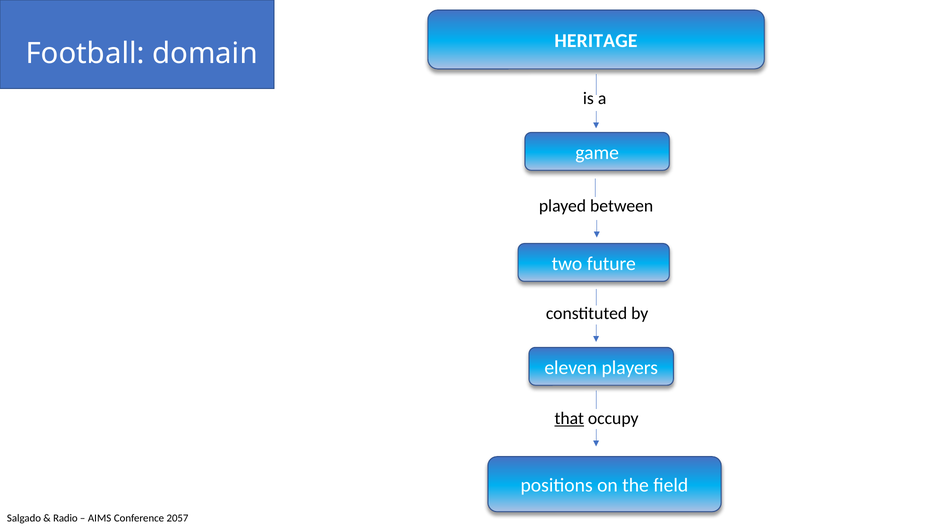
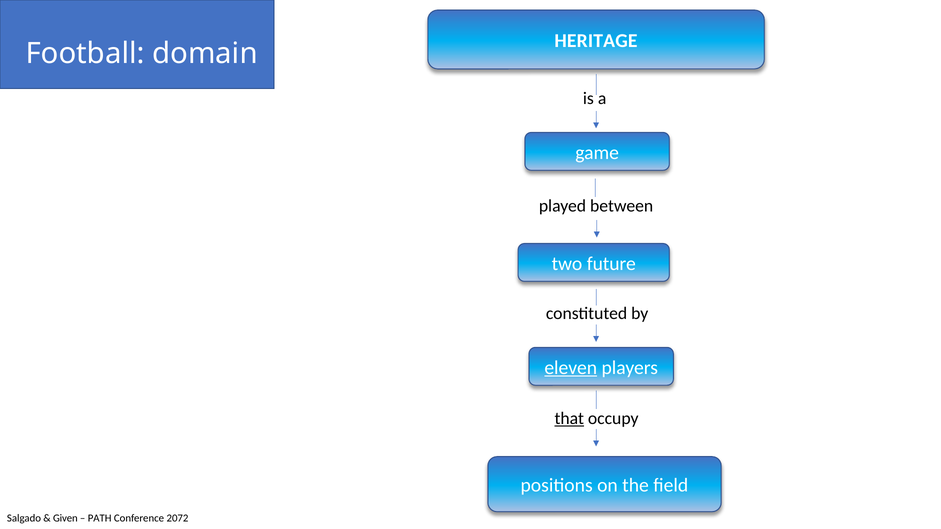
eleven underline: none -> present (571, 368)
Radio: Radio -> Given (65, 518)
AIMS: AIMS -> PATH (100, 518)
2057: 2057 -> 2072 (177, 518)
